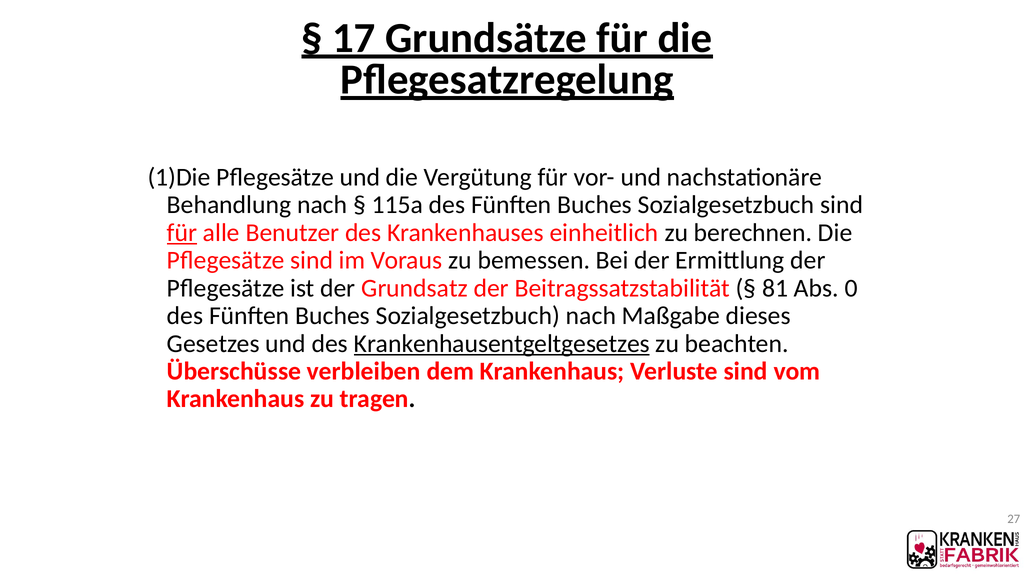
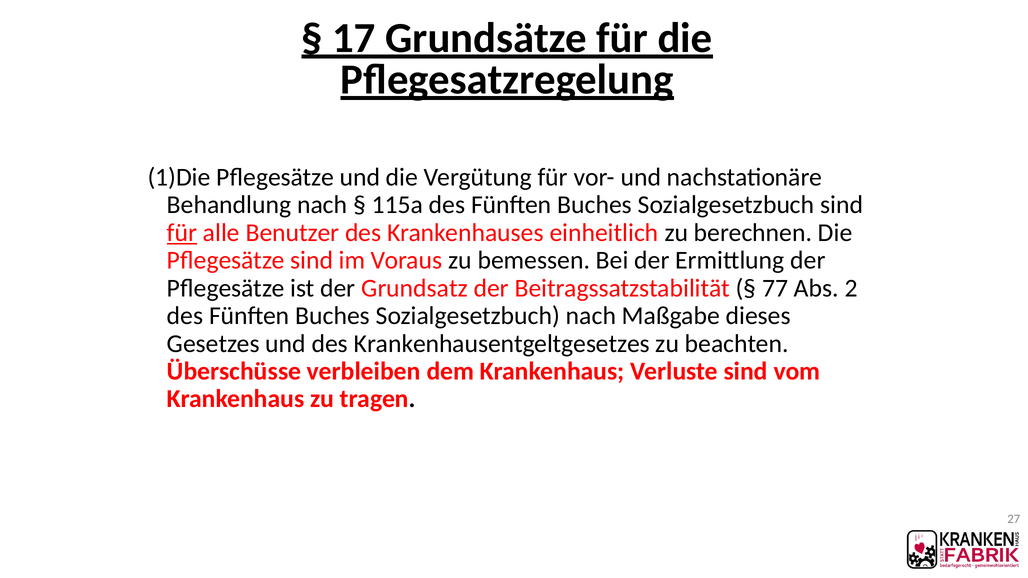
81: 81 -> 77 (775, 288)
0: 0 -> 2 (851, 288)
Krankenhausentgeltgesetzes underline: present -> none (502, 344)
